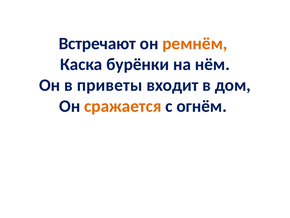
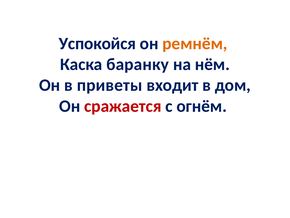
Встречают: Встречают -> Успокойся (97, 43)
бурёнки: бурёнки -> баранку (138, 64)
сражается colour: orange -> red (123, 106)
